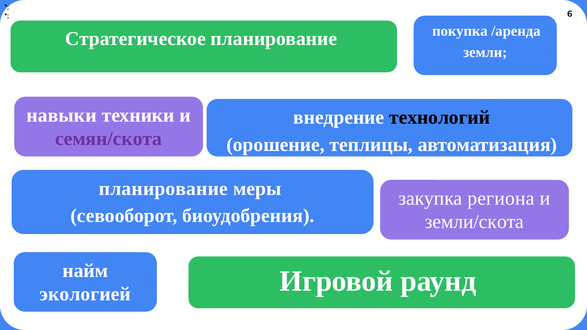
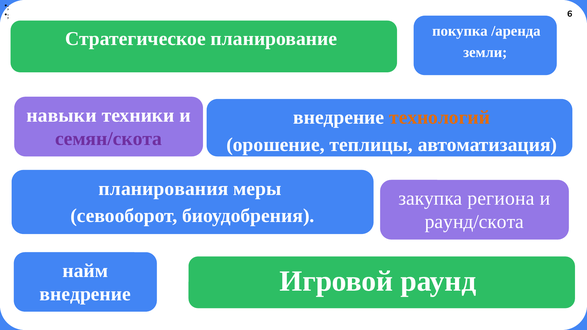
технологий colour: black -> orange (440, 117)
планирование: планирование -> планирования (163, 189)
земли/скота: земли/скота -> раунд/скота (474, 222)
экологией: экологией -> внедрение (85, 294)
